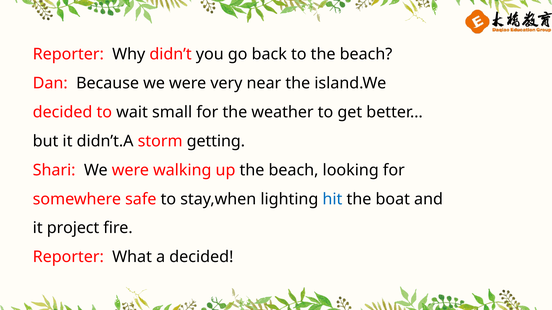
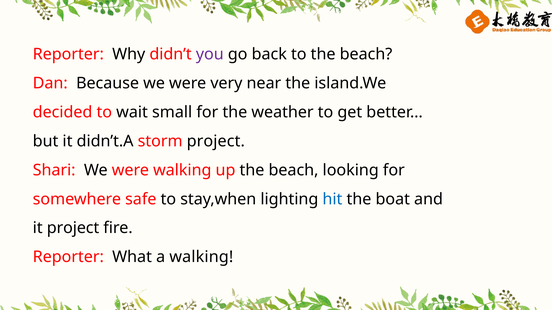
you colour: black -> purple (210, 54)
storm getting: getting -> project (216, 141)
a decided: decided -> walking (201, 257)
